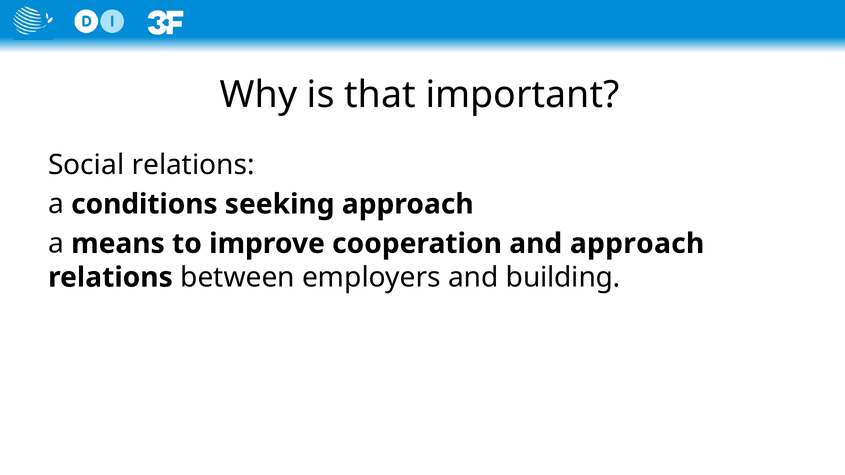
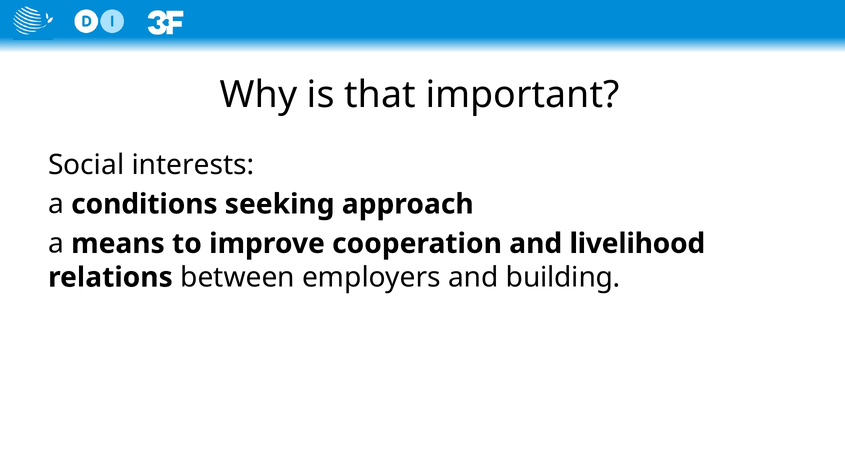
Social relations: relations -> interests (193, 165)
and approach: approach -> livelihood (637, 244)
